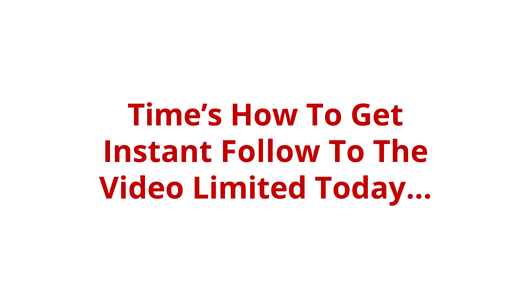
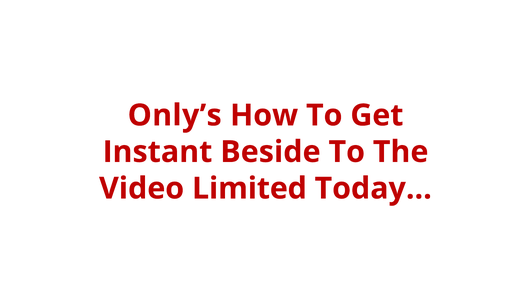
Time’s: Time’s -> Only’s (175, 115)
Follow: Follow -> Beside (270, 152)
